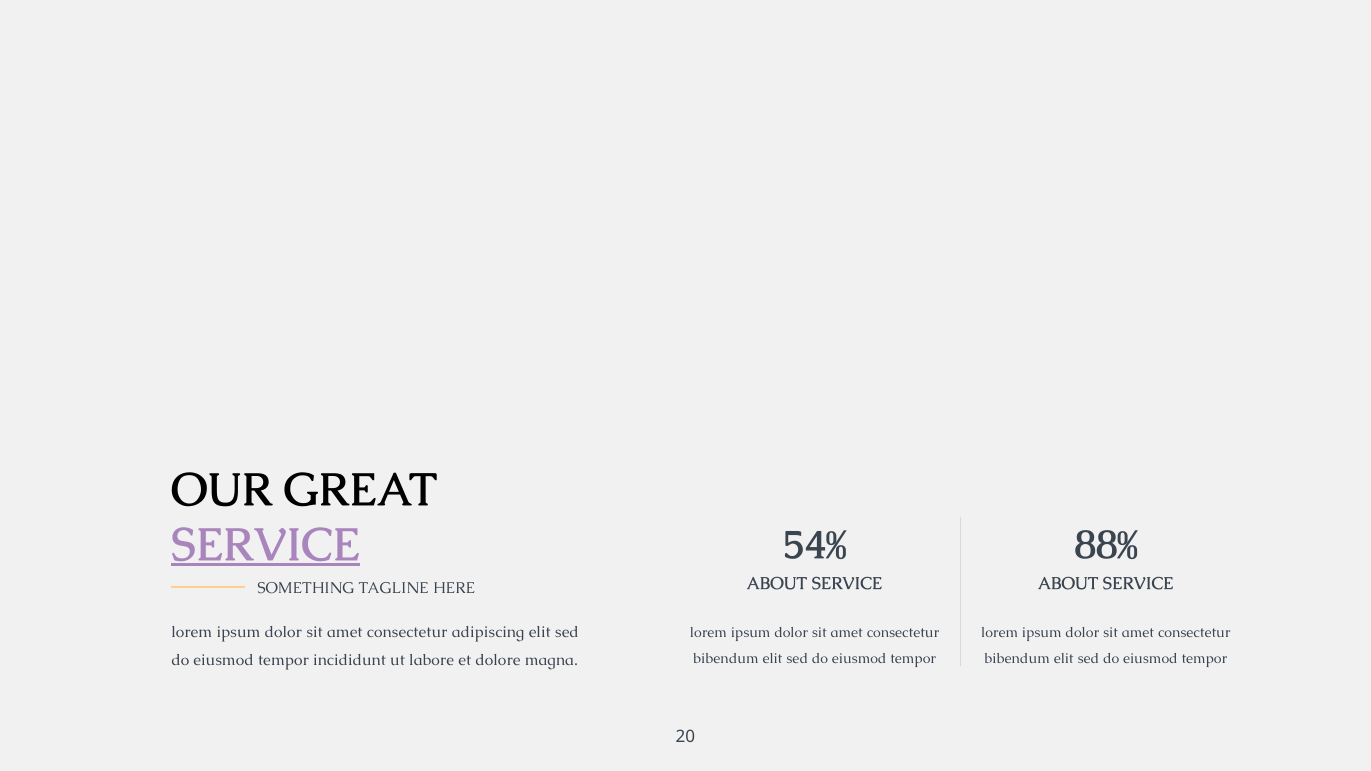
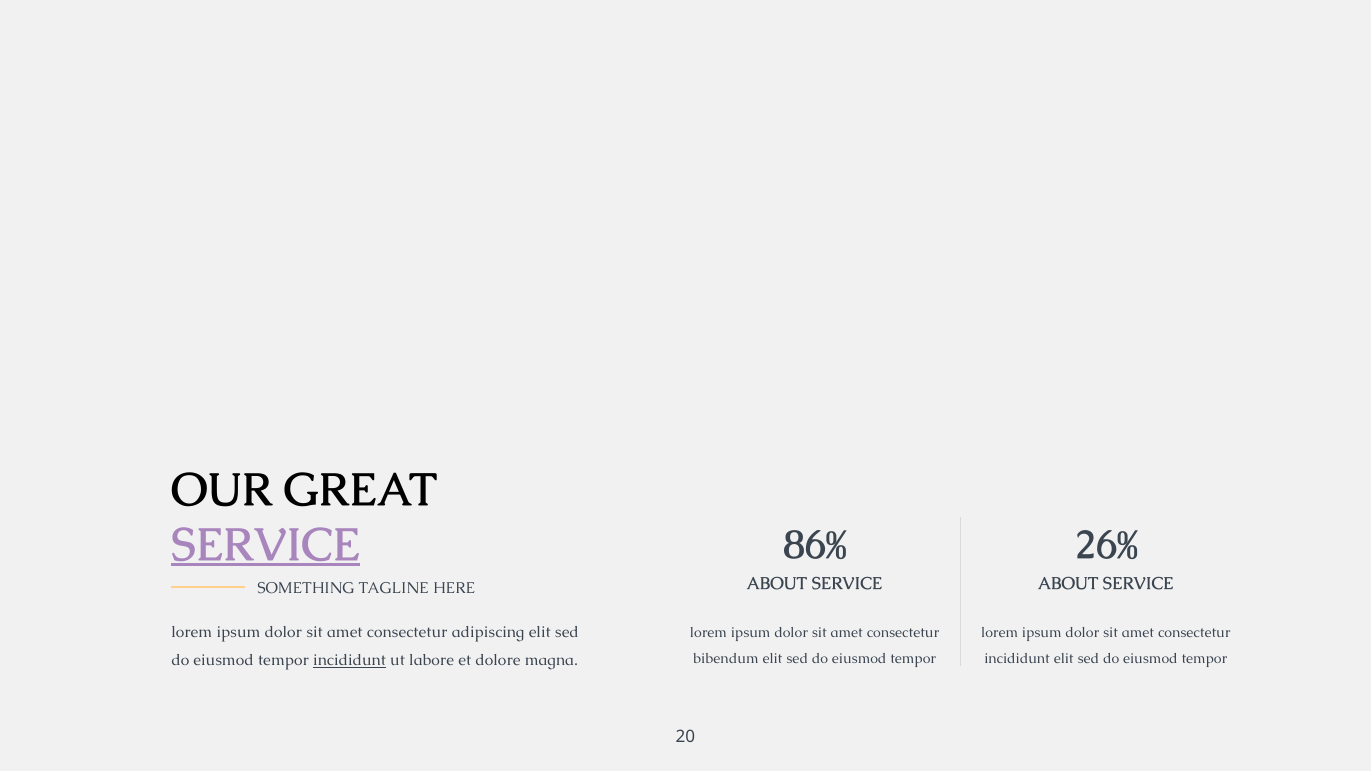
54%: 54% -> 86% (815, 545)
88%: 88% -> 26% (1106, 545)
bibendum: bibendum -> incididunt (1017, 659)
incididunt underline: none -> present (350, 660)
